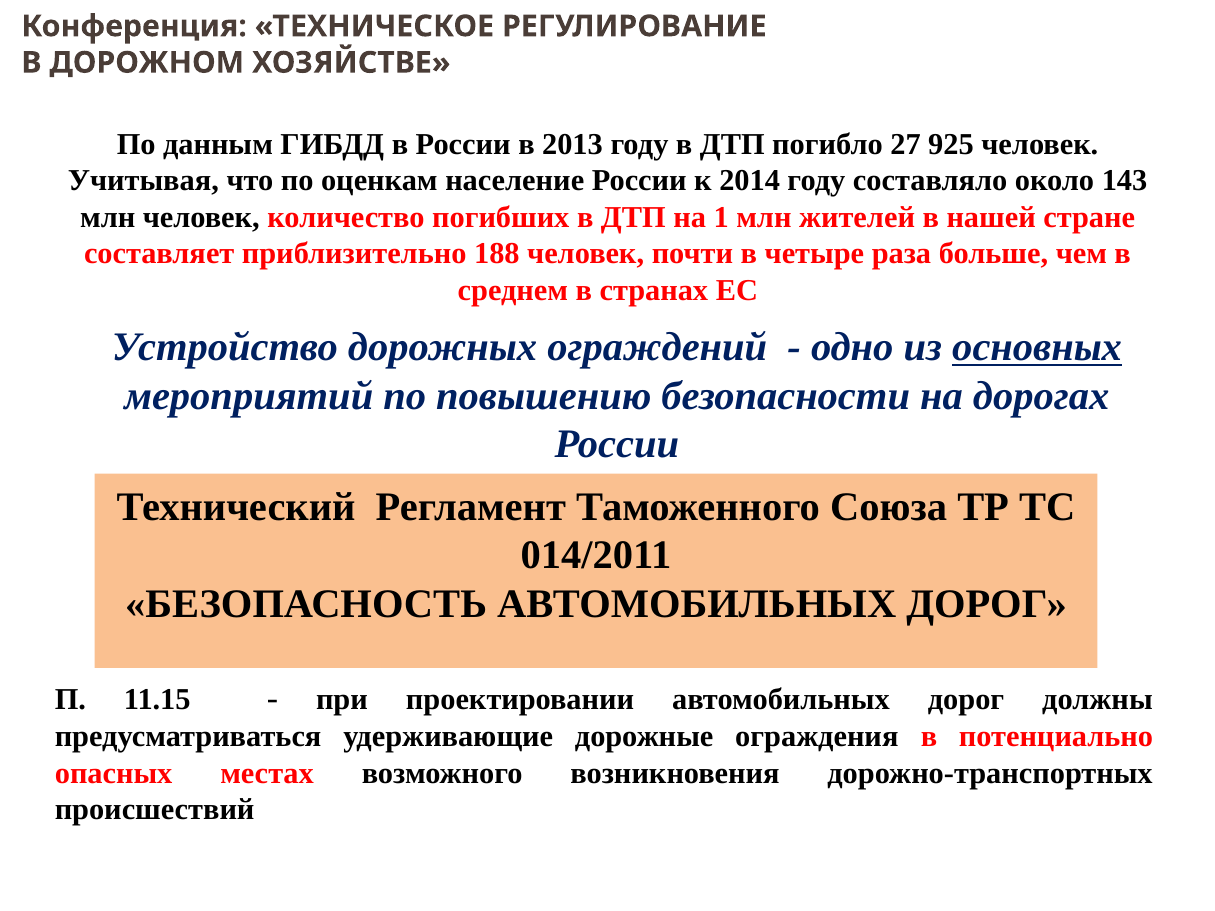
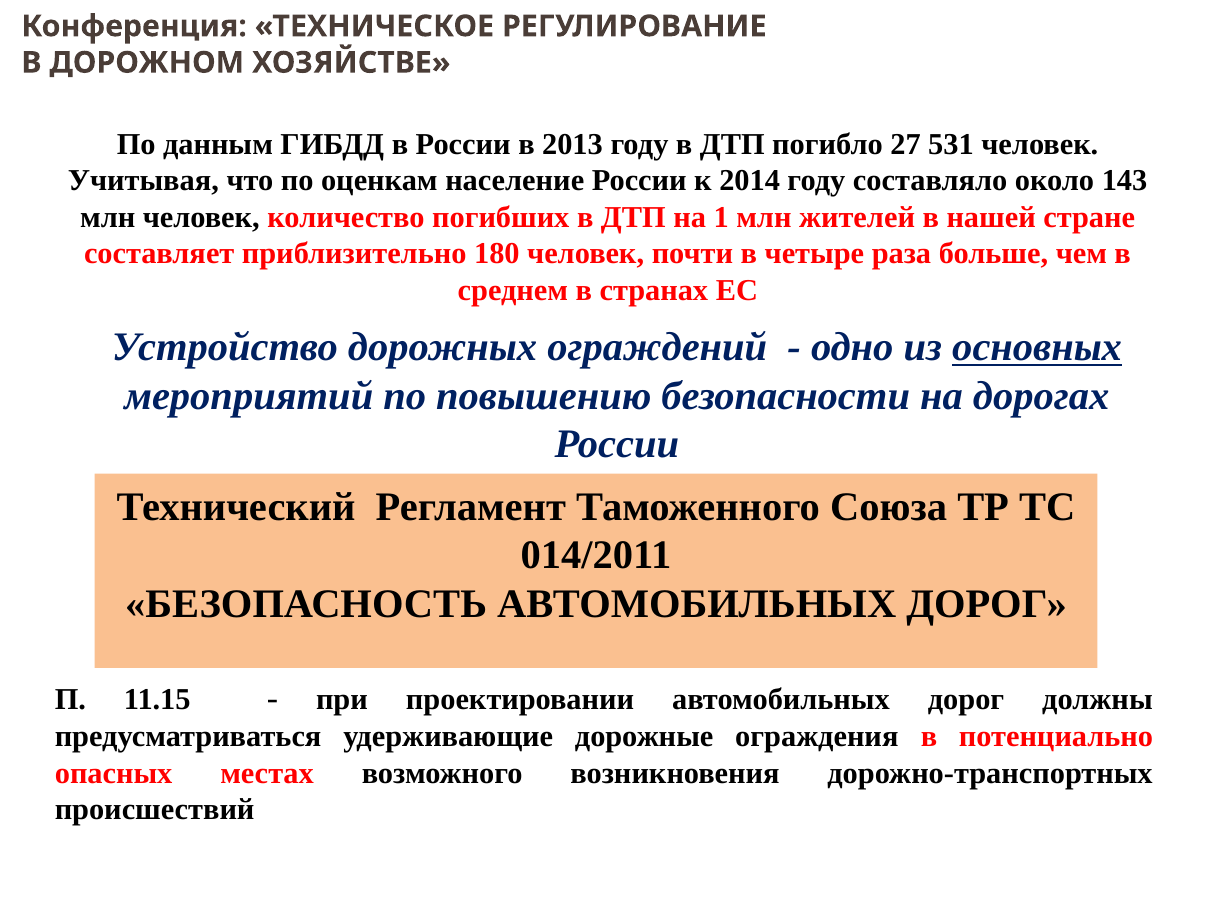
925: 925 -> 531 (951, 144)
188: 188 -> 180 (497, 254)
